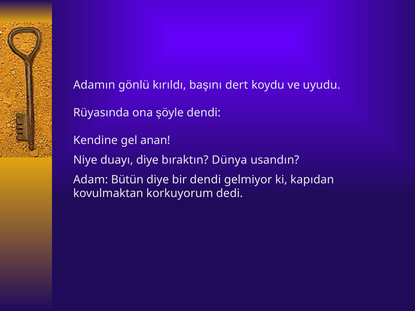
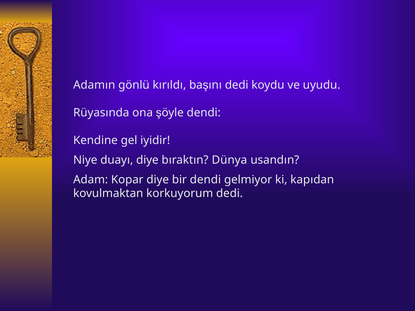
dert: dert -> dedi (237, 85)
anan: anan -> iyidir (155, 140)
Bütün: Bütün -> Kopar (127, 180)
